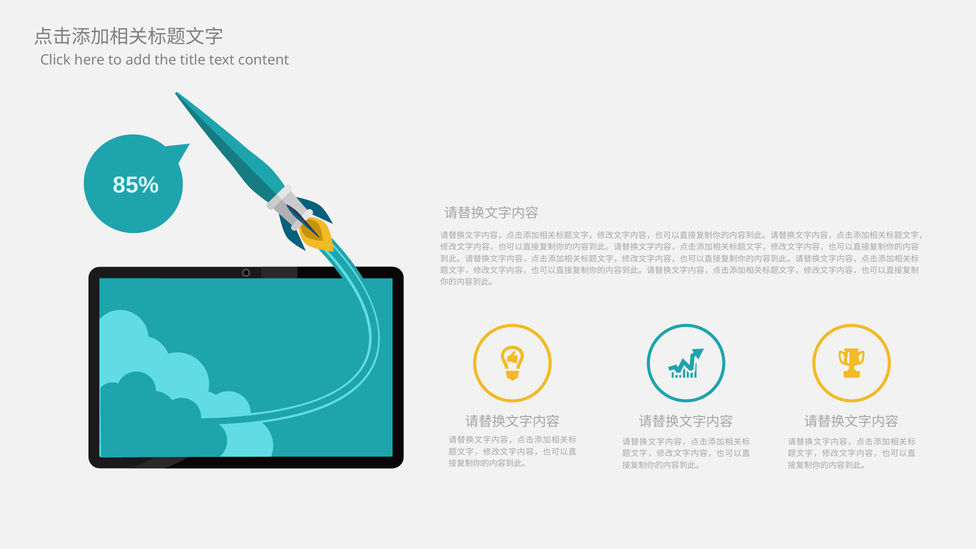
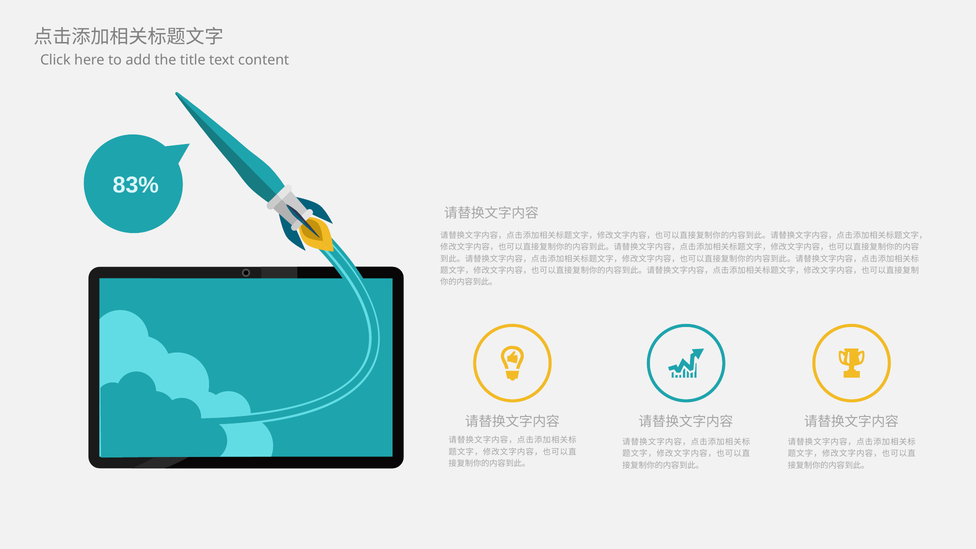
85%: 85% -> 83% (136, 185)
